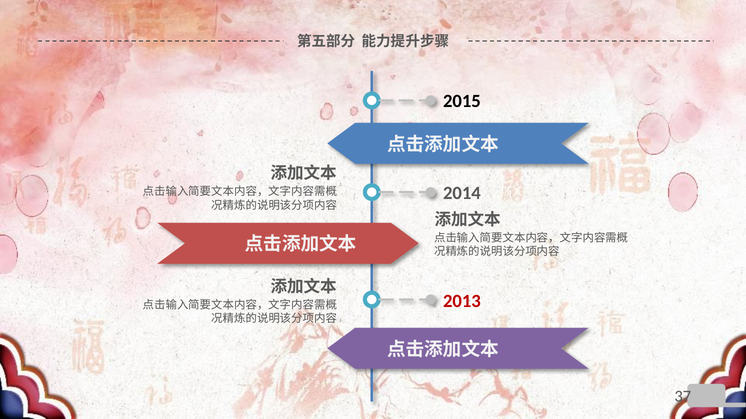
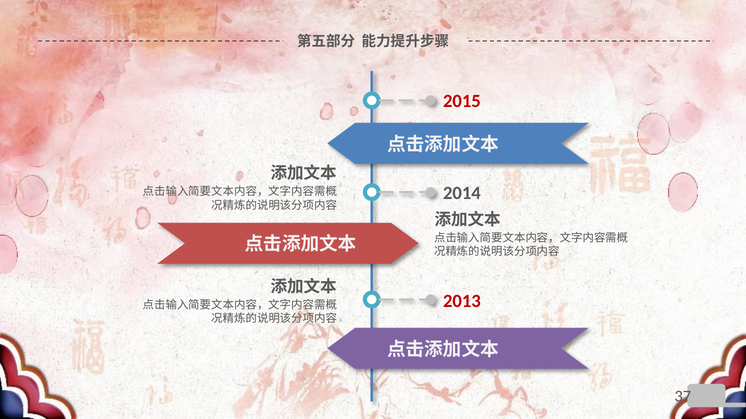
2015 colour: black -> red (462, 101)
